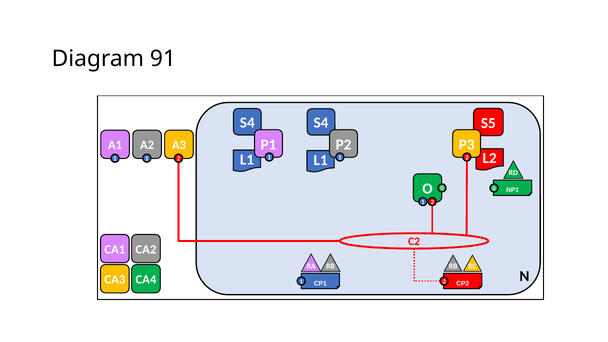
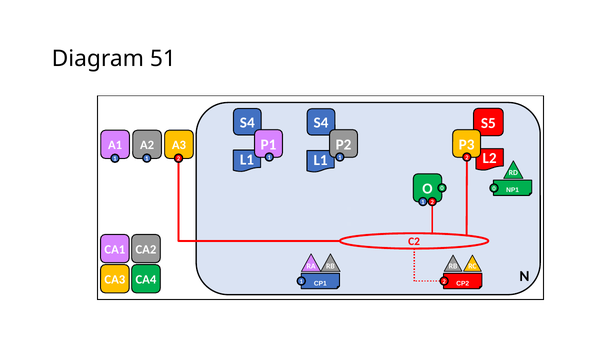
91: 91 -> 51 (163, 59)
